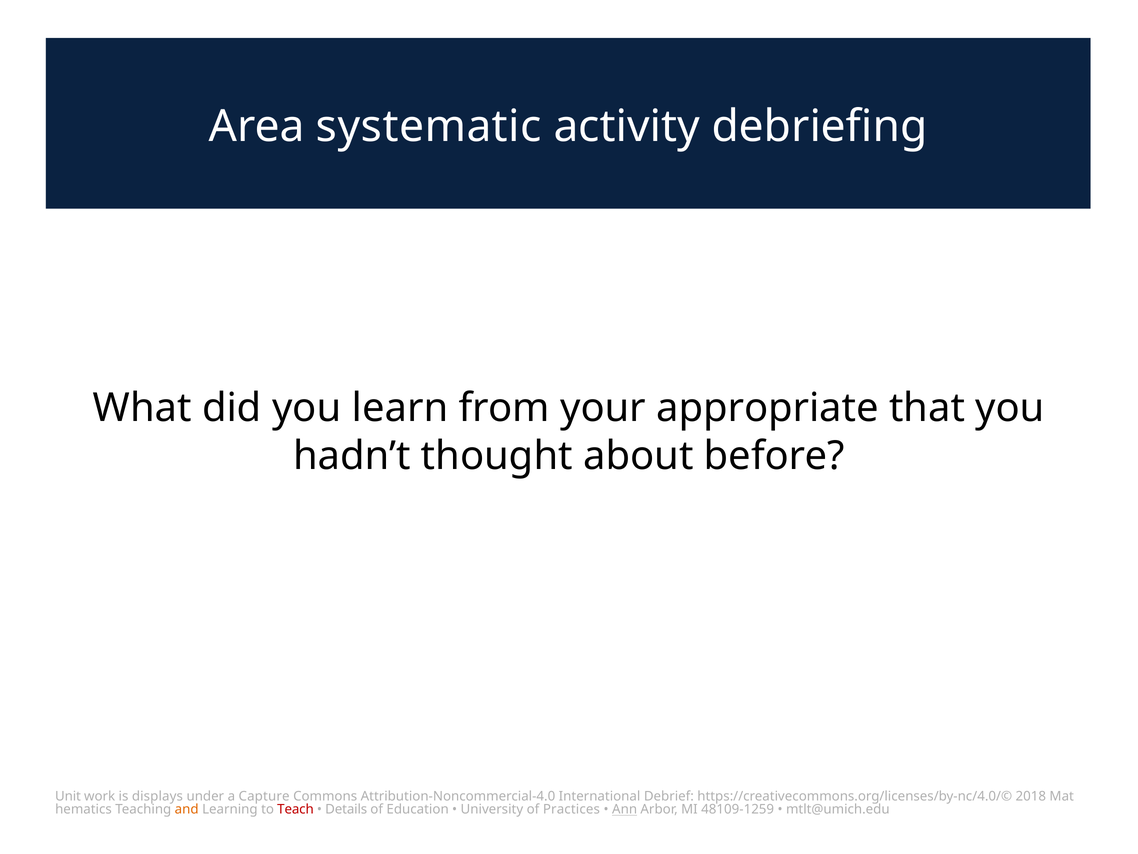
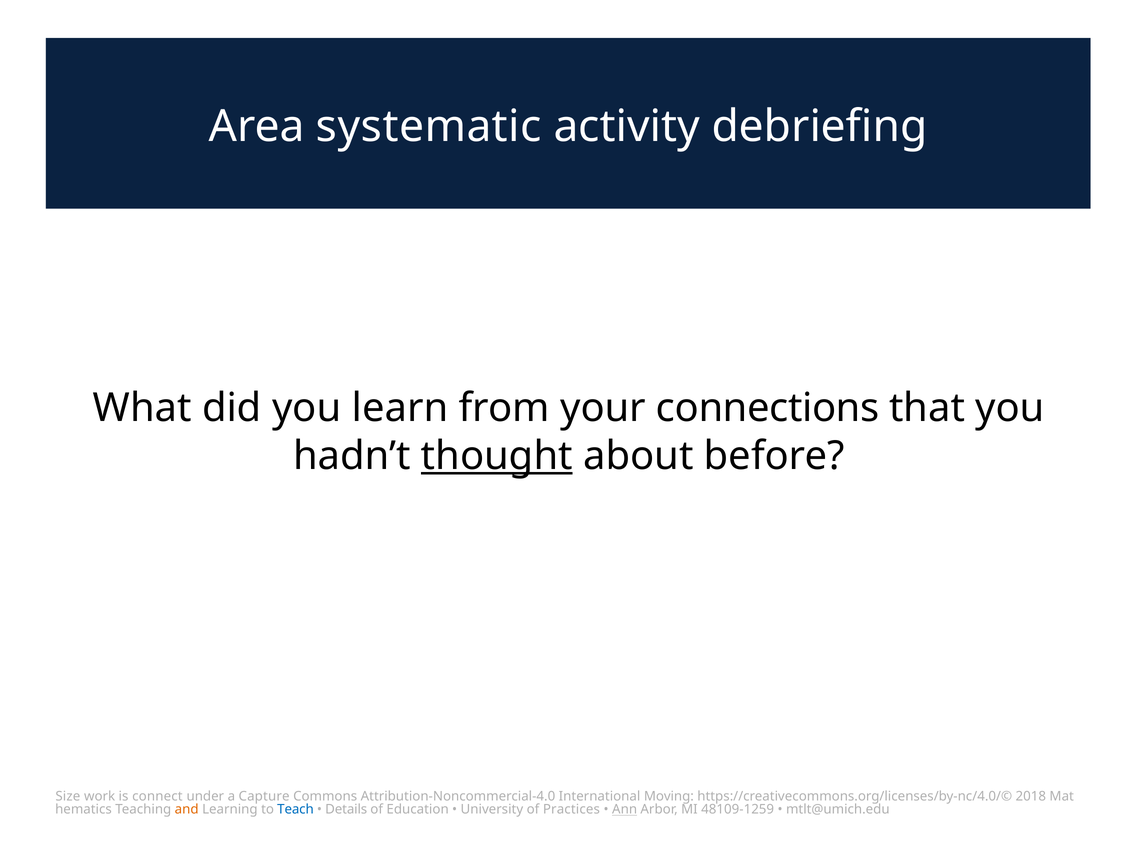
appropriate: appropriate -> connections (768, 408)
thought underline: none -> present (497, 456)
Unit: Unit -> Size (68, 796)
displays: displays -> connect (157, 796)
Debrief: Debrief -> Moving (669, 796)
Teach colour: red -> blue (295, 809)
